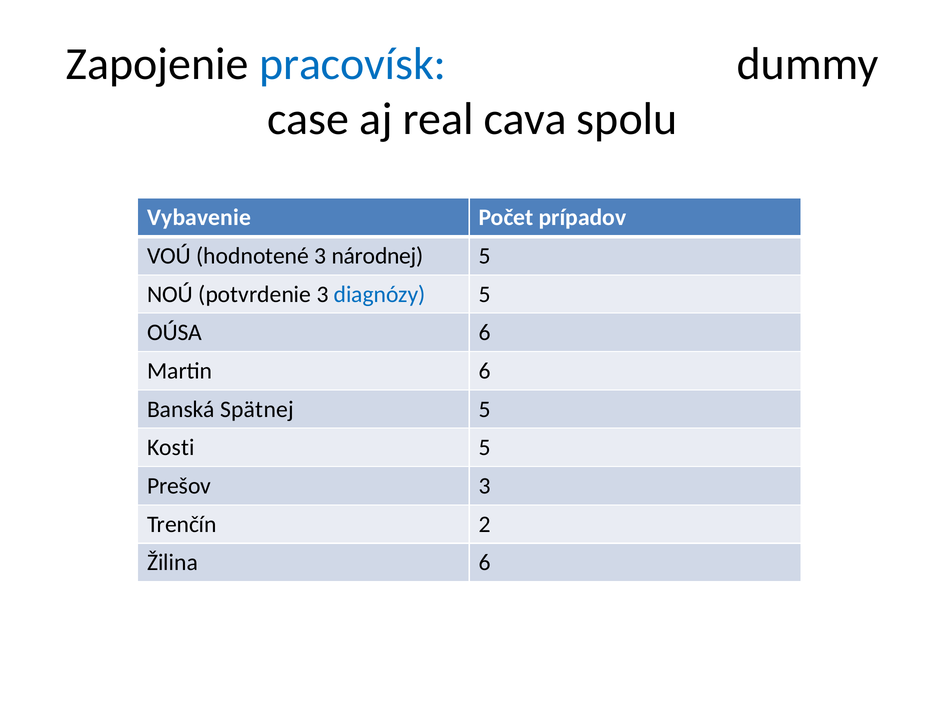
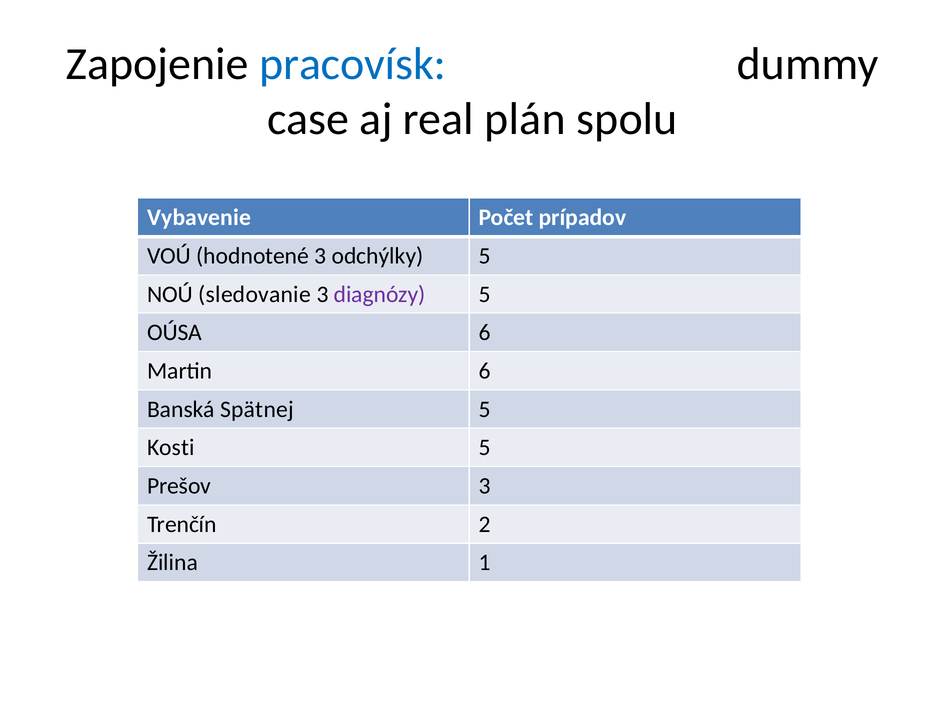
cava: cava -> plán (525, 119)
národnej: národnej -> odchýlky (378, 256)
potvrdenie: potvrdenie -> sledovanie (255, 294)
diagnózy colour: blue -> purple (380, 294)
Žilina 6: 6 -> 1 (485, 562)
